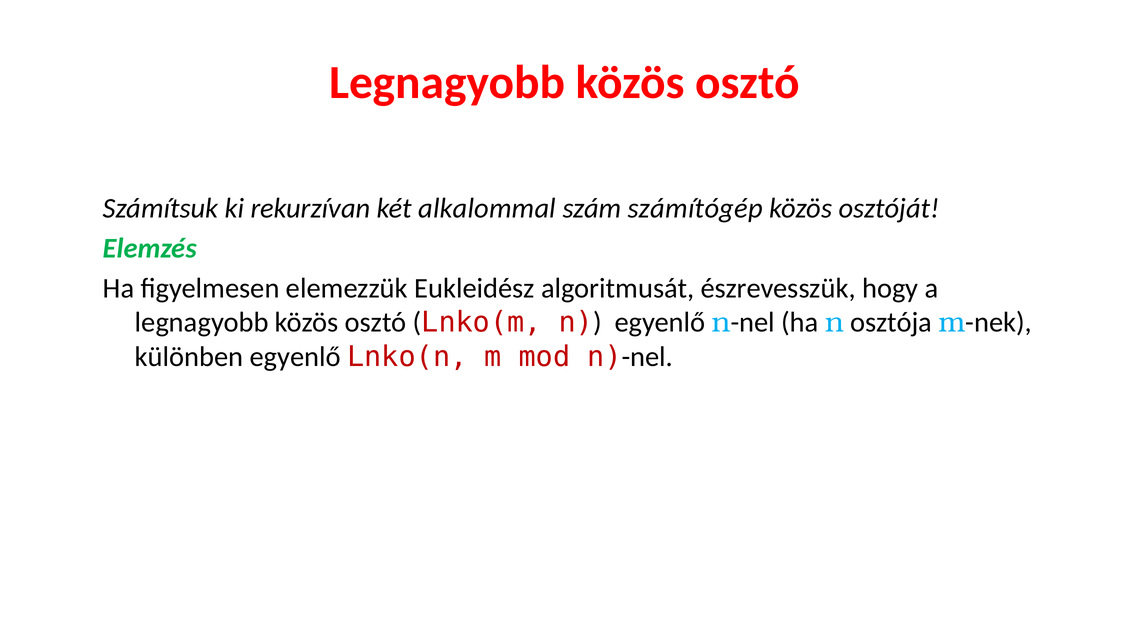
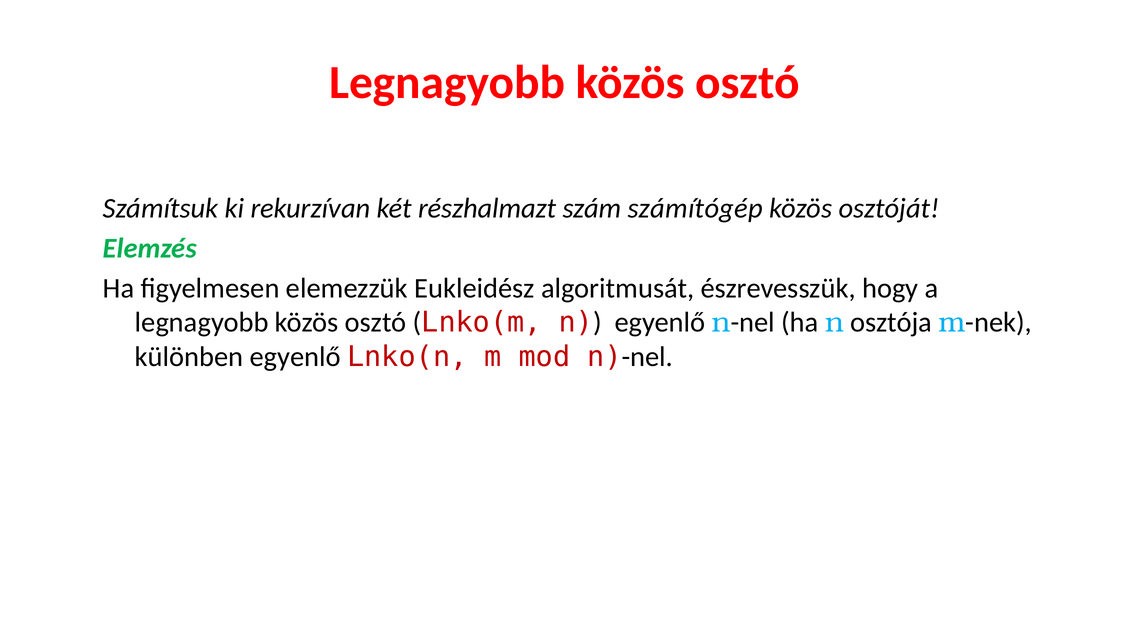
alkalommal: alkalommal -> részhalmazt (487, 209)
